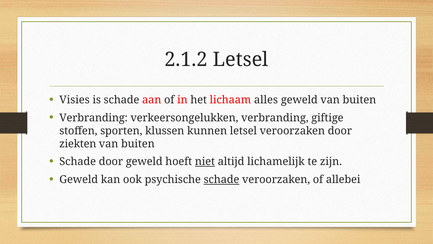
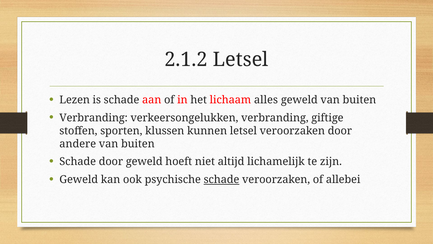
Visies: Visies -> Lezen (75, 100)
ziekten: ziekten -> andere (78, 144)
niet underline: present -> none (205, 161)
